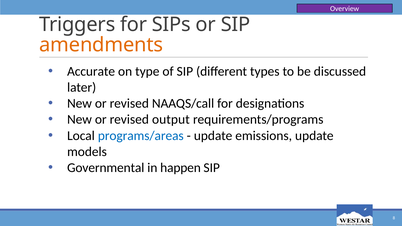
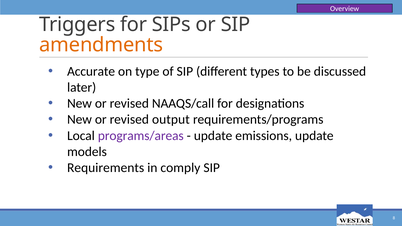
programs/areas colour: blue -> purple (141, 136)
Governmental: Governmental -> Requirements (106, 168)
happen: happen -> comply (180, 168)
